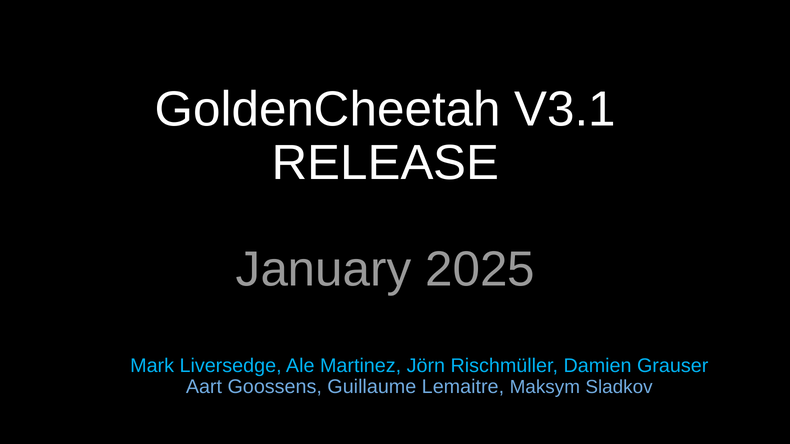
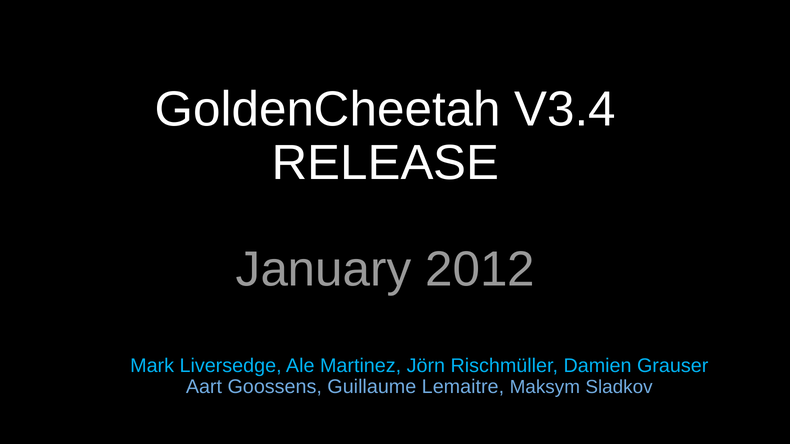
V3.1: V3.1 -> V3.4 (565, 110)
2025: 2025 -> 2012 (480, 270)
